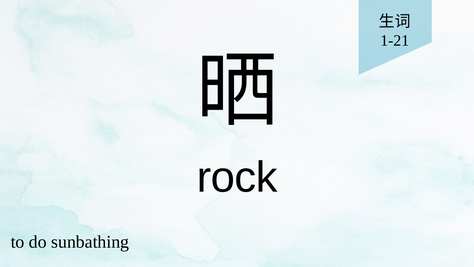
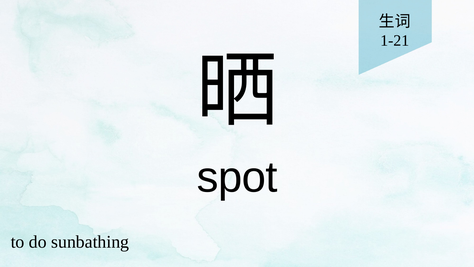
rock: rock -> spot (237, 177)
